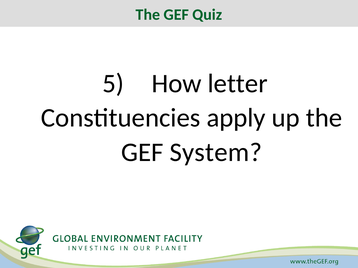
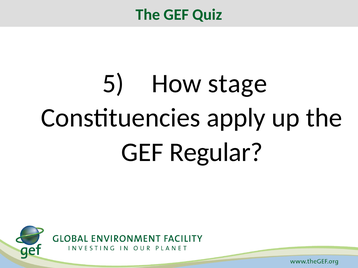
letter: letter -> stage (237, 84)
System: System -> Regular (216, 153)
